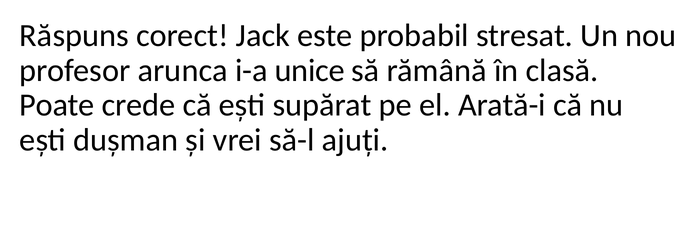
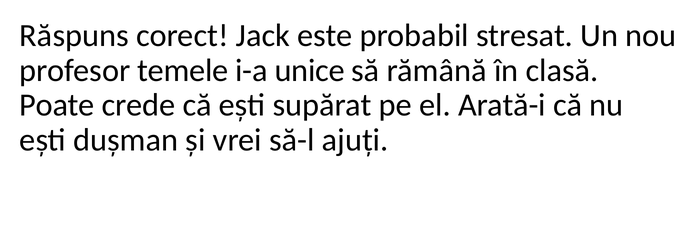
arunca: arunca -> temele (183, 70)
